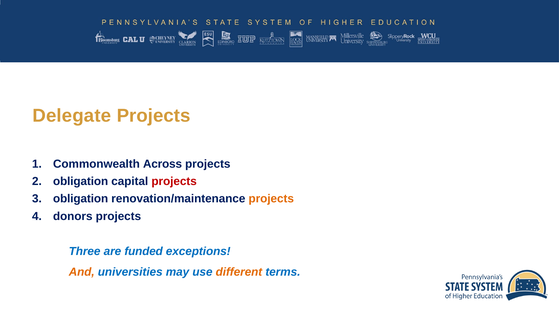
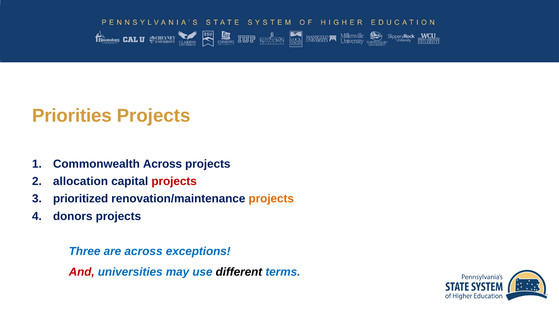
Delegate: Delegate -> Priorities (72, 116)
obligation: obligation -> allocation (81, 182)
obligation: obligation -> prioritized (81, 199)
are funded: funded -> across (144, 252)
And colour: orange -> red (82, 272)
different colour: orange -> black (239, 272)
